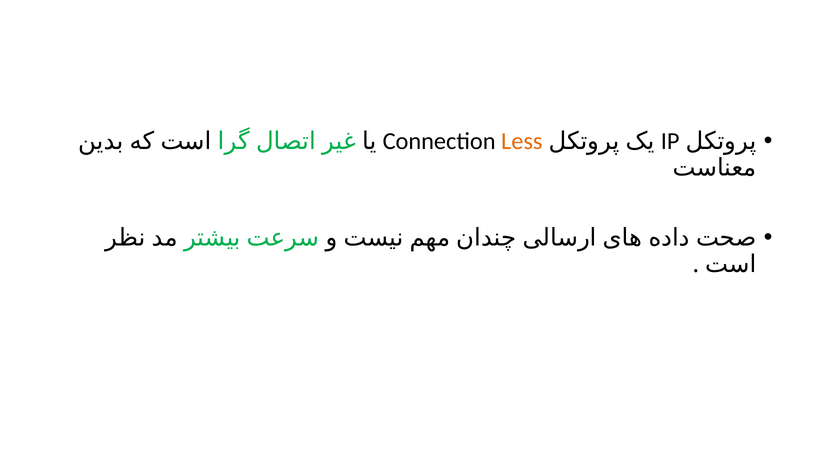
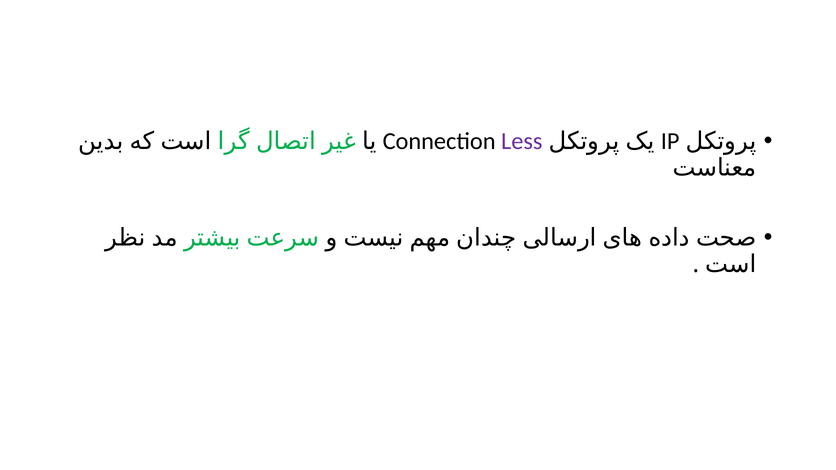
Less colour: orange -> purple (522, 141)
